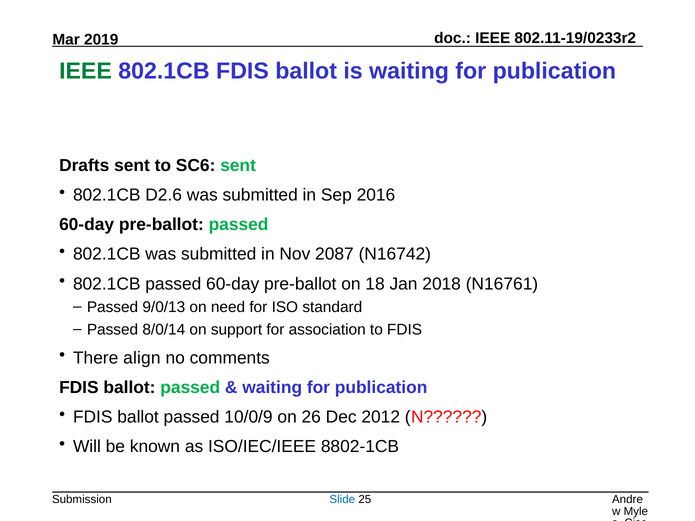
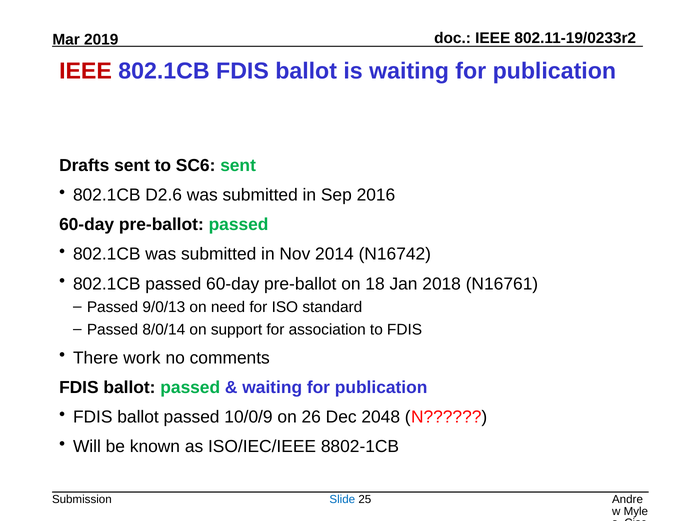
IEEE colour: green -> red (85, 71)
2087: 2087 -> 2014 (334, 254)
align: align -> work (142, 358)
2012: 2012 -> 2048 (381, 417)
